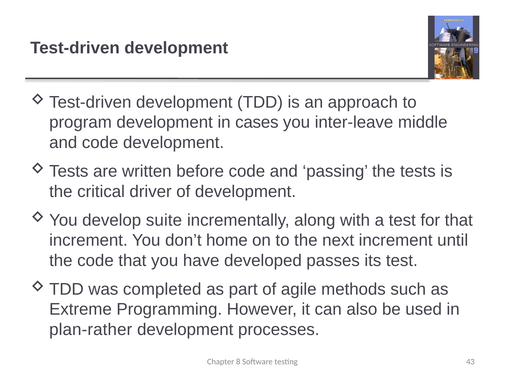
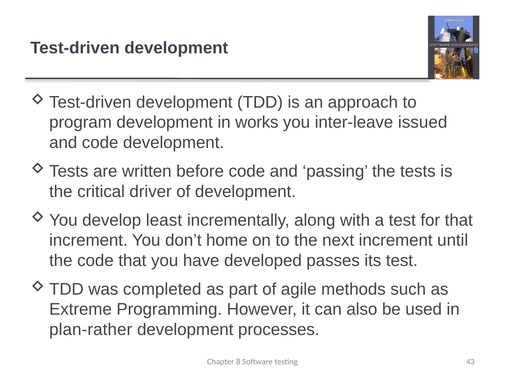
cases: cases -> works (257, 122)
middle: middle -> issued (423, 122)
suite: suite -> least (164, 220)
